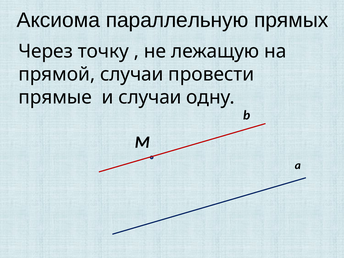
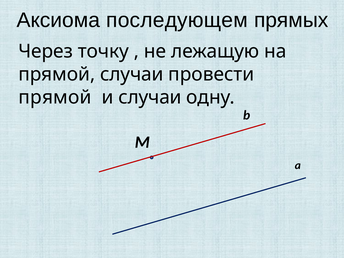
параллельную: параллельную -> последующем (177, 20)
прямые: прямые -> прямой (55, 97)
